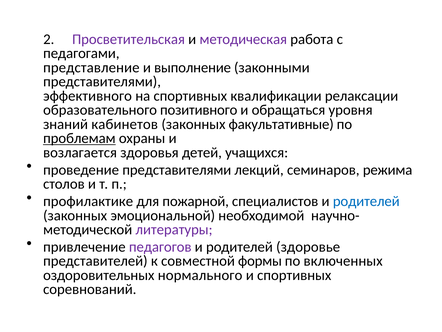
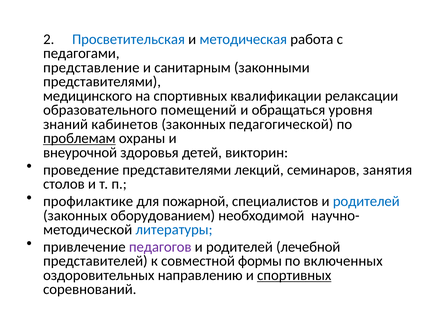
Просветительская colour: purple -> blue (129, 39)
методическая colour: purple -> blue (243, 39)
выполнение: выполнение -> санитарным (193, 67)
эффективного: эффективного -> медицинского (88, 96)
позитивного: позитивного -> помещений (199, 110)
факультативные: факультативные -> педагогической (281, 124)
возлагается: возлагается -> внеурочной (80, 152)
учащихся: учащихся -> викторин (257, 152)
режима: режима -> занятия (388, 170)
эмоциональной: эмоциональной -> оборудованием (163, 215)
литературы colour: purple -> blue (174, 229)
здоровье: здоровье -> лечебной (308, 247)
нормального: нормального -> направлению (200, 275)
спортивных underline: none -> present (294, 275)
